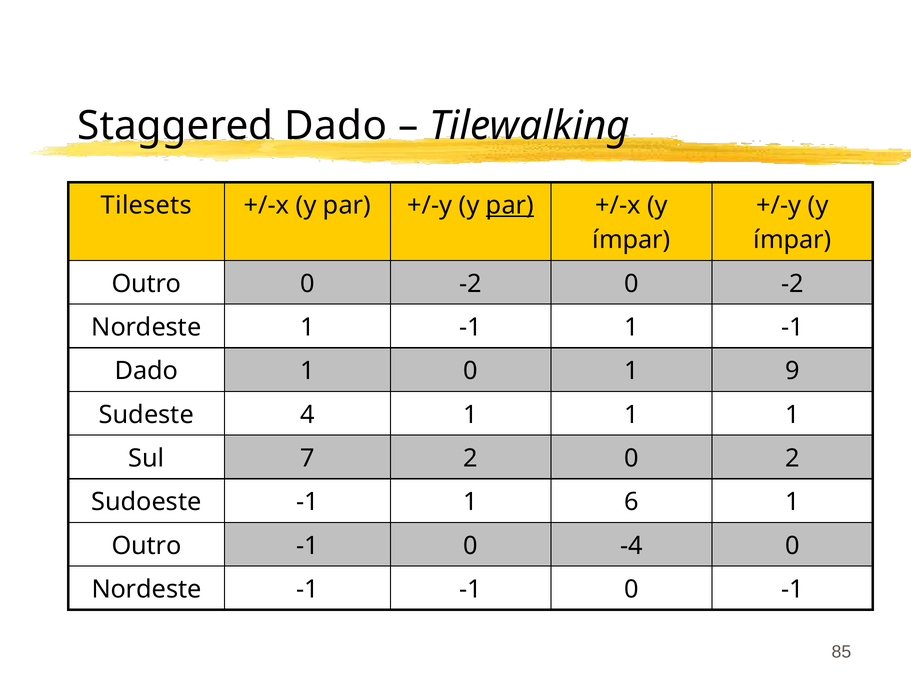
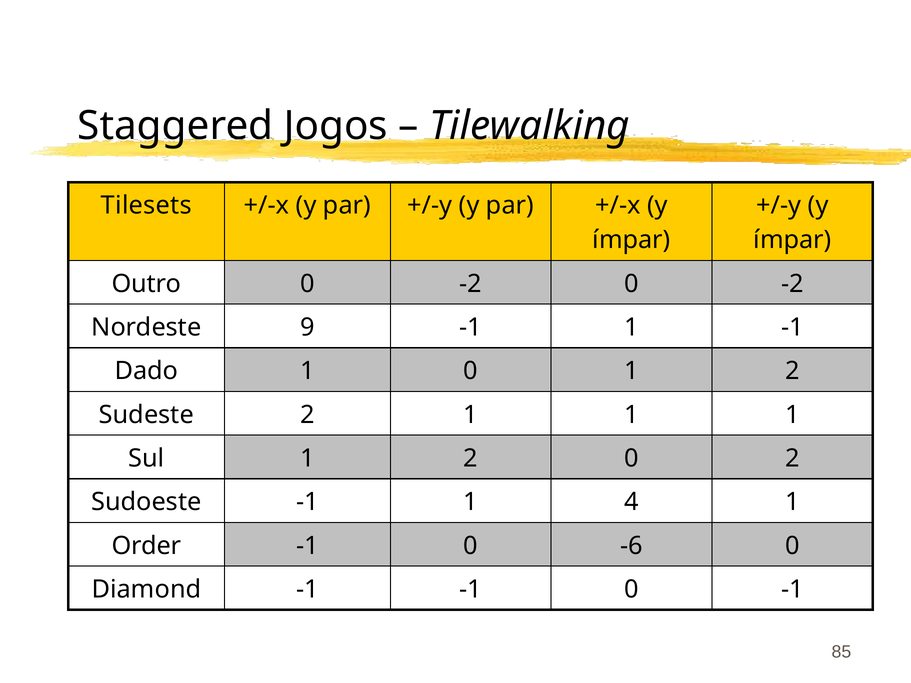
Staggered Dado: Dado -> Jogos (336, 126)
par underline: present -> none (510, 206)
Nordeste 1: 1 -> 9 (307, 328)
0 1 9: 9 -> 2 (793, 371)
Sudeste 4: 4 -> 2 (307, 415)
Sul 7: 7 -> 1 (307, 459)
6: 6 -> 4 (632, 502)
Outro: Outro -> Order (146, 546)
-4: -4 -> -6 (631, 546)
Nordeste: Nordeste -> Diamond (146, 590)
